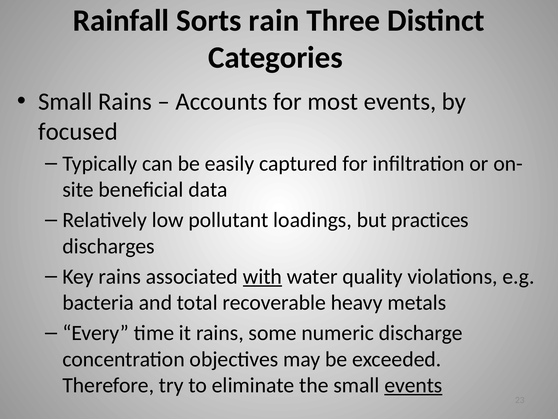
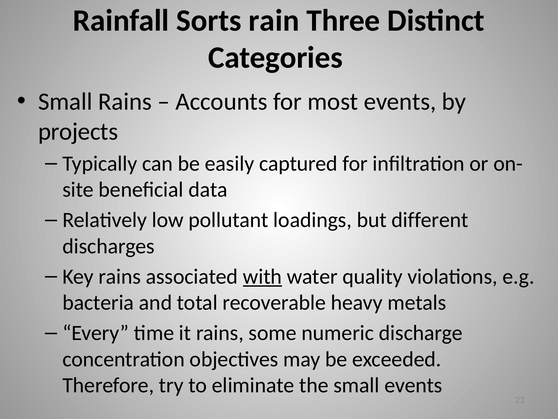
focused: focused -> projects (78, 131)
practices: practices -> different (430, 220)
events underline: present -> none (413, 385)
